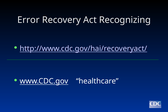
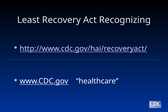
Error: Error -> Least (28, 20)
